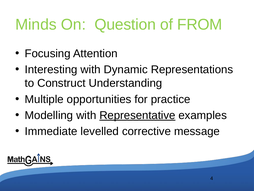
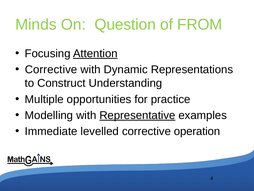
Attention underline: none -> present (95, 53)
Interesting: Interesting -> Corrective (51, 69)
message: message -> operation (197, 131)
